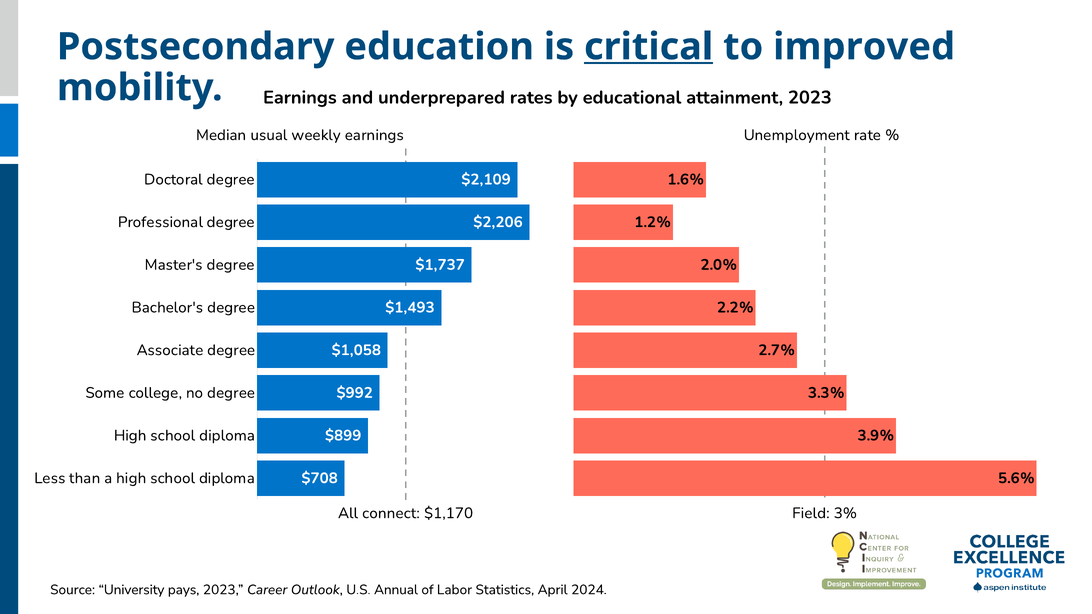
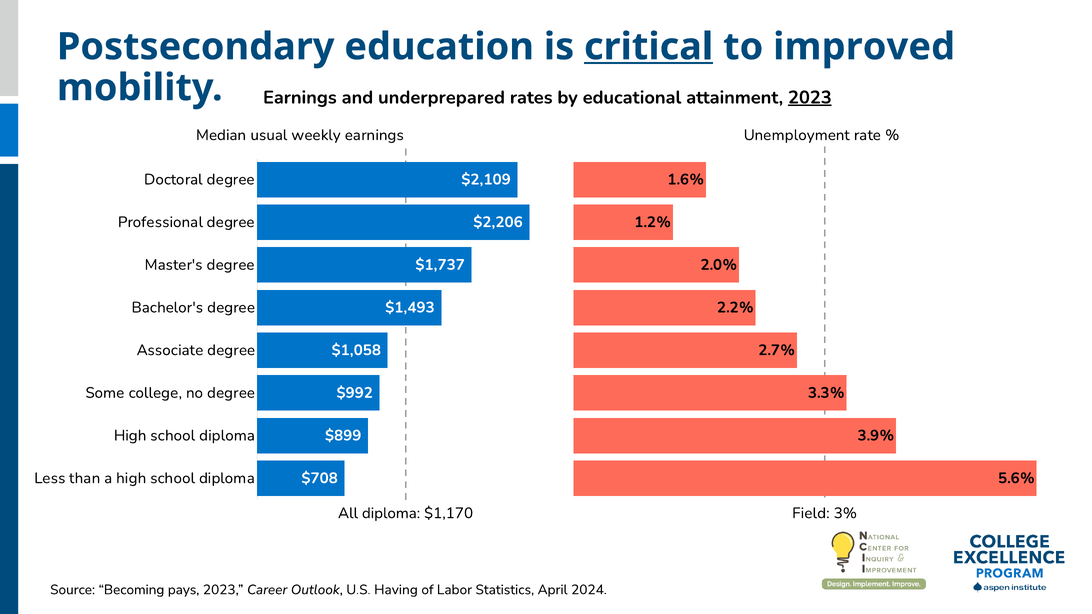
2023 underline: none -> present (810, 97)
All connect: connect -> diploma (391, 513)
University: University -> Becoming (131, 590)
Annual: Annual -> Having (396, 590)
